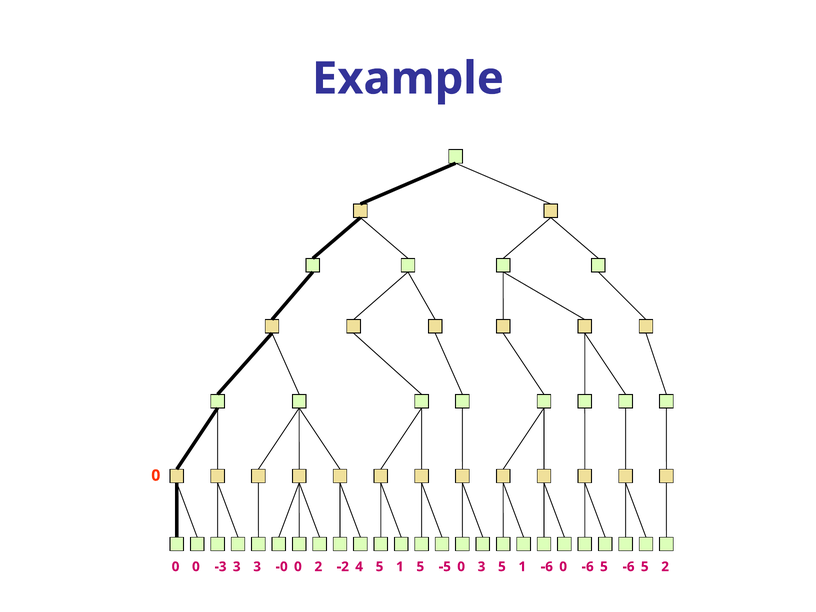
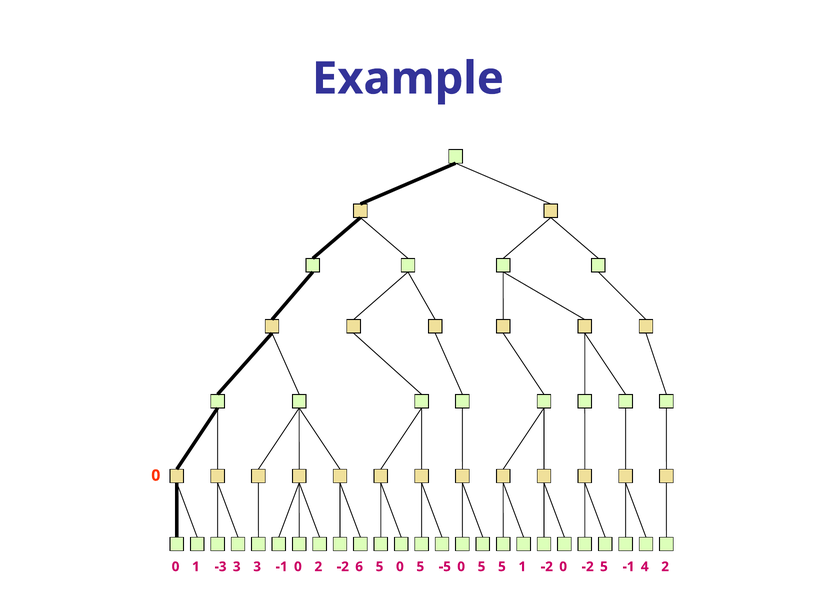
0: 0 -> 1 (196, 567)
-0: -0 -> -1 (282, 567)
4: 4 -> 6 (359, 567)
-3 1: 1 -> 0 (400, 567)
3: 3 -> 5 (482, 567)
1 -6: -6 -> -2 (547, 567)
3 -6: -6 -> -2 (588, 567)
-6: -6 -> -1 (628, 567)
5 5: 5 -> 4 (645, 567)
